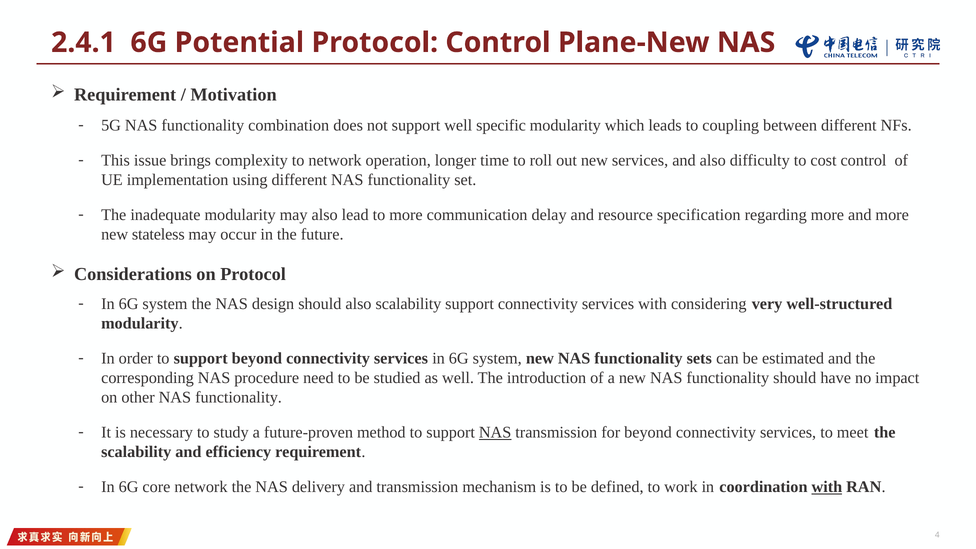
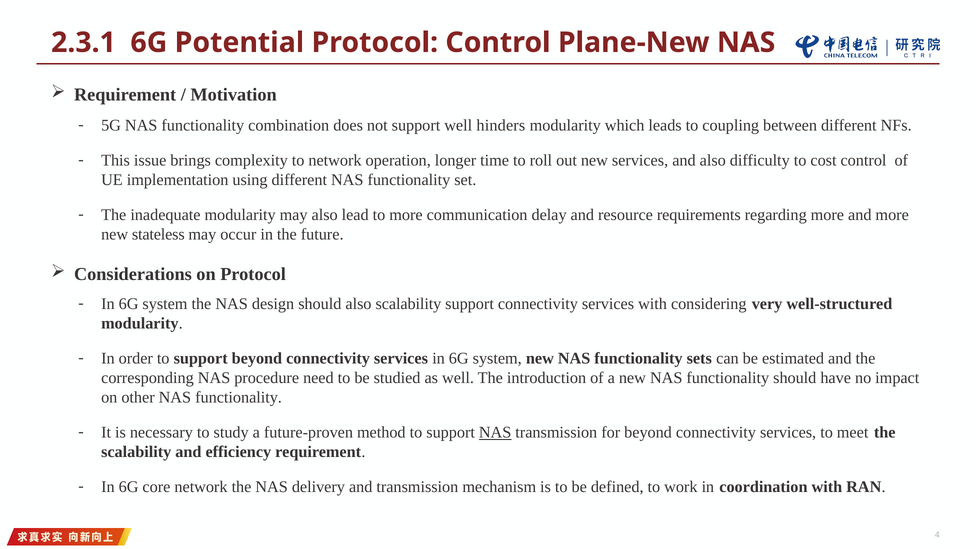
2.4.1: 2.4.1 -> 2.3.1 (83, 43)
specific: specific -> hinders (501, 126)
specification: specification -> requirements (699, 215)
with underline: present -> none (827, 487)
